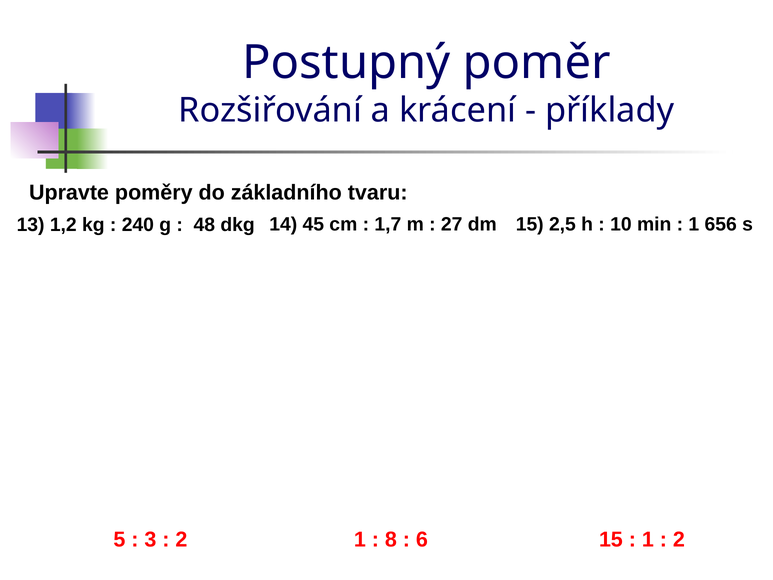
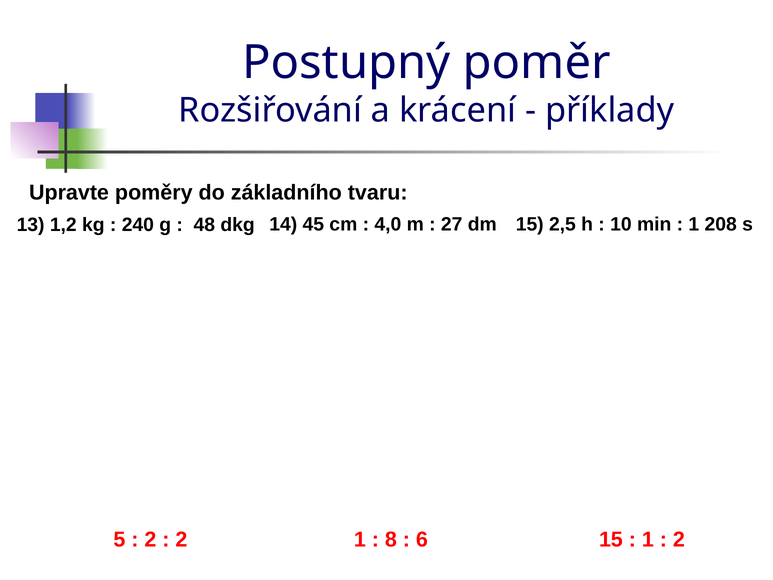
1,7: 1,7 -> 4,0 (388, 224)
656: 656 -> 208 (721, 225)
3: 3 -> 2 (150, 539)
